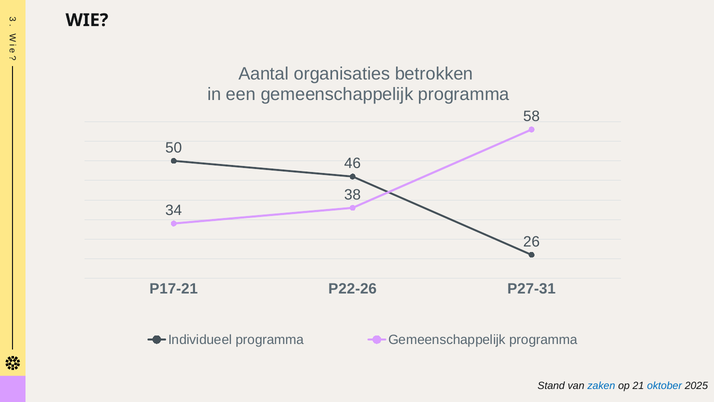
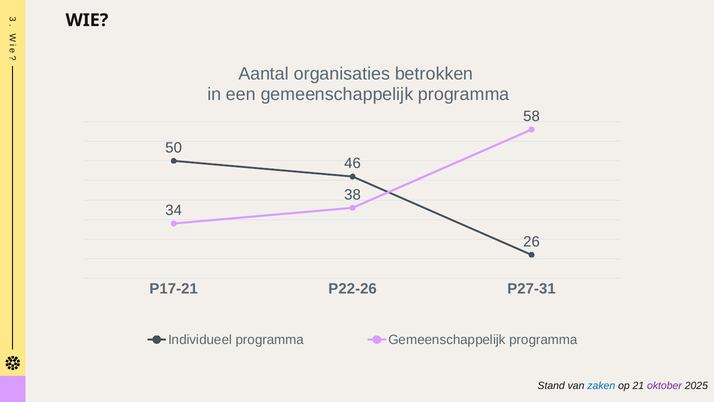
oktober colour: blue -> purple (664, 385)
